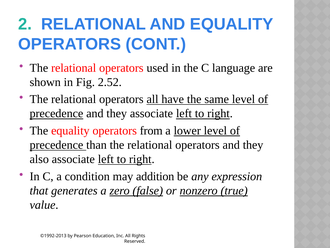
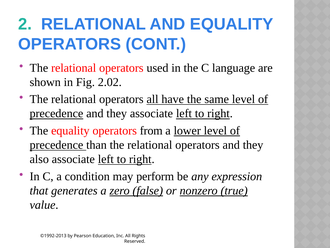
2.52: 2.52 -> 2.02 (110, 82)
addition: addition -> perform (155, 176)
